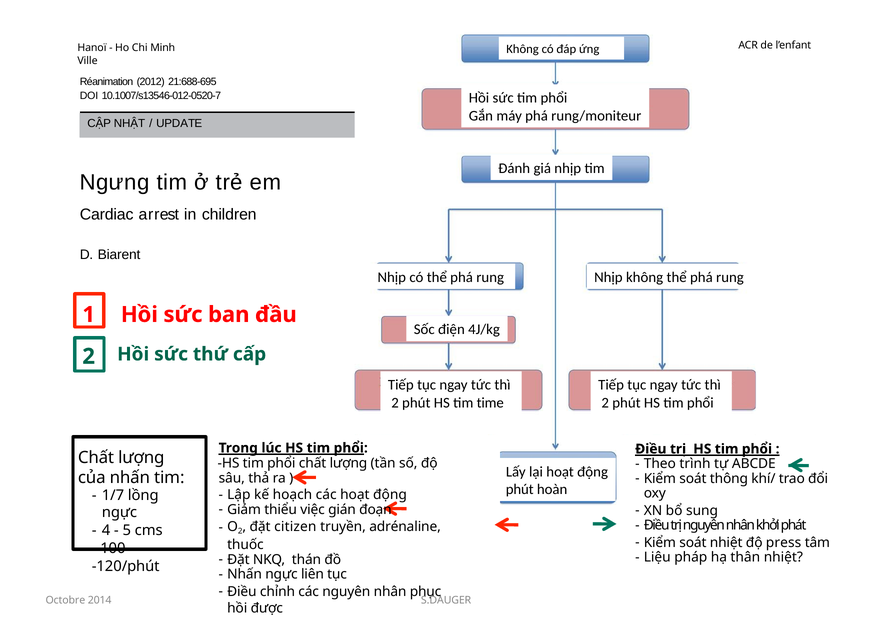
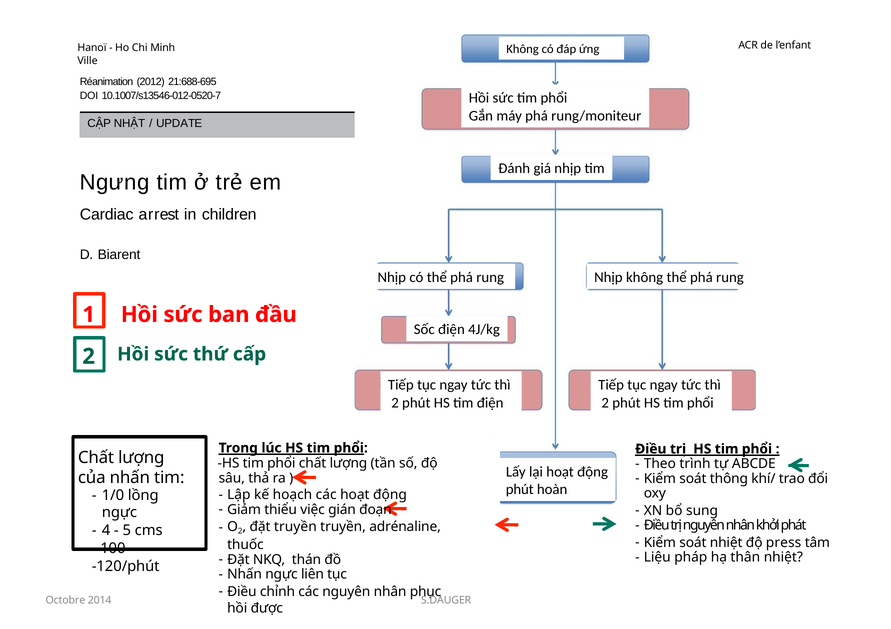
tim time: time -> điện (490, 403)
1/7: 1/7 -> 1/0 (113, 496)
đặt citizen: citizen -> truyền (295, 527)
